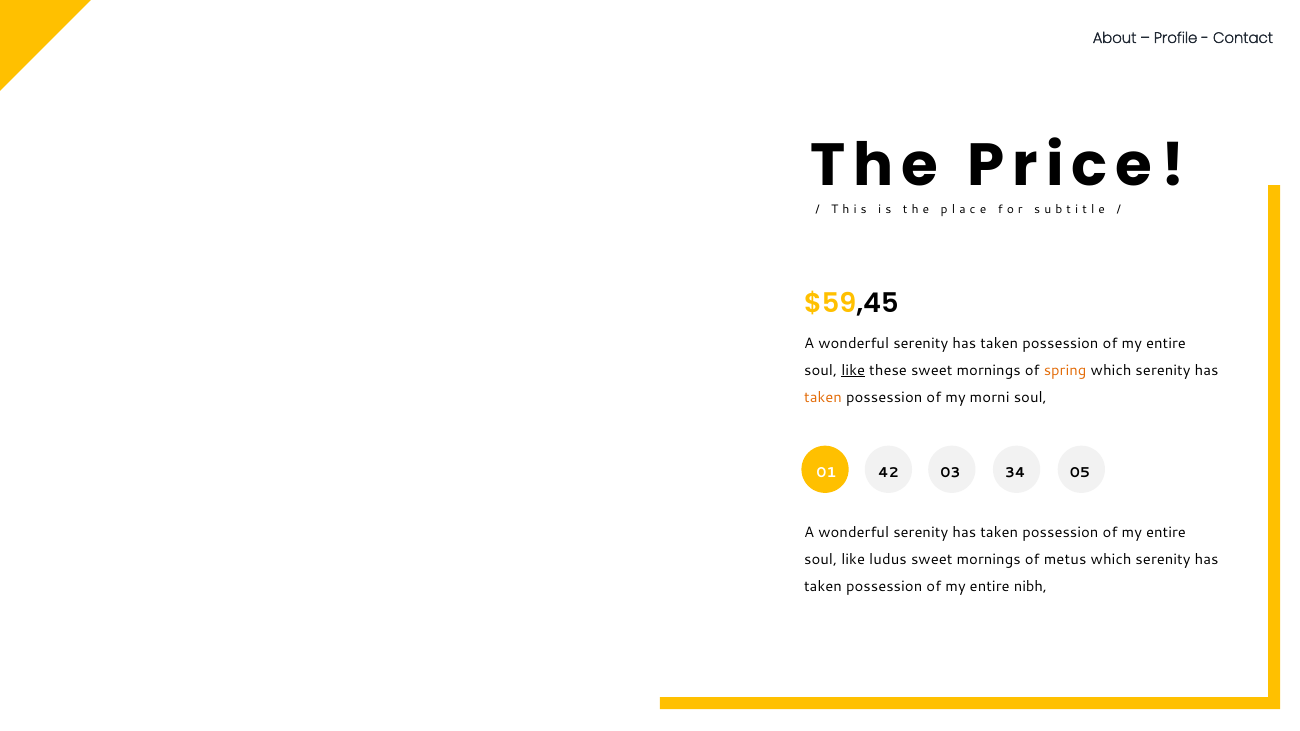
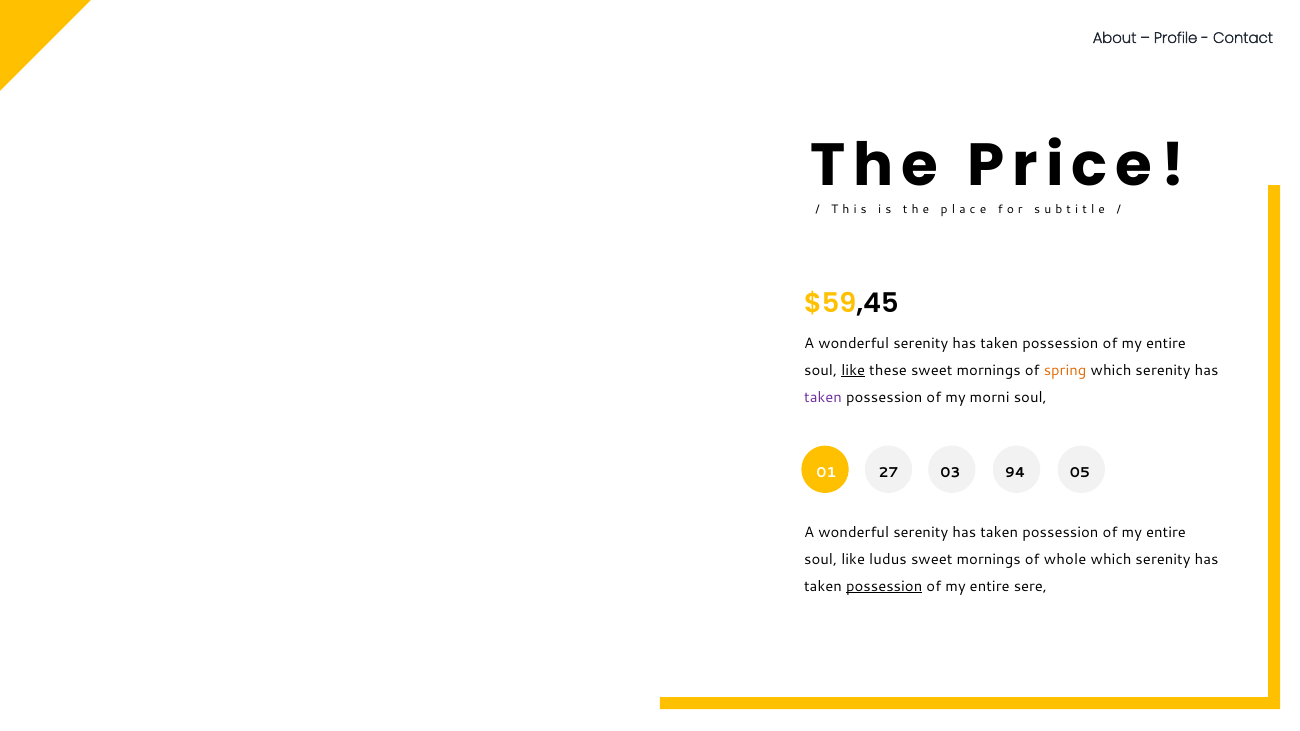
taken colour: orange -> purple (823, 397)
42: 42 -> 27 (888, 473)
34: 34 -> 94 (1015, 473)
metus: metus -> whole (1065, 560)
possession underline: none -> present (884, 586)
nibh: nibh -> sere (1030, 586)
